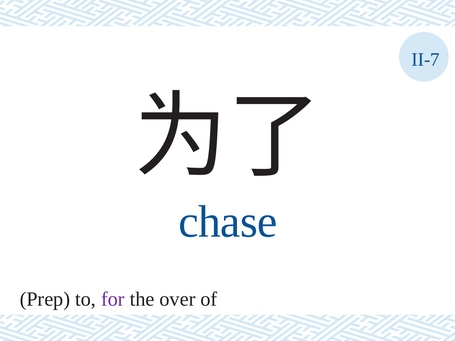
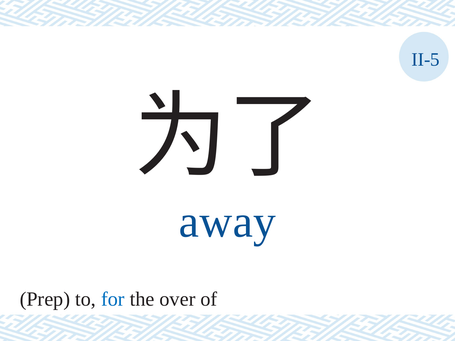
II-7: II-7 -> II-5 (426, 60)
chase: chase -> away (227, 222)
for colour: purple -> blue (113, 299)
